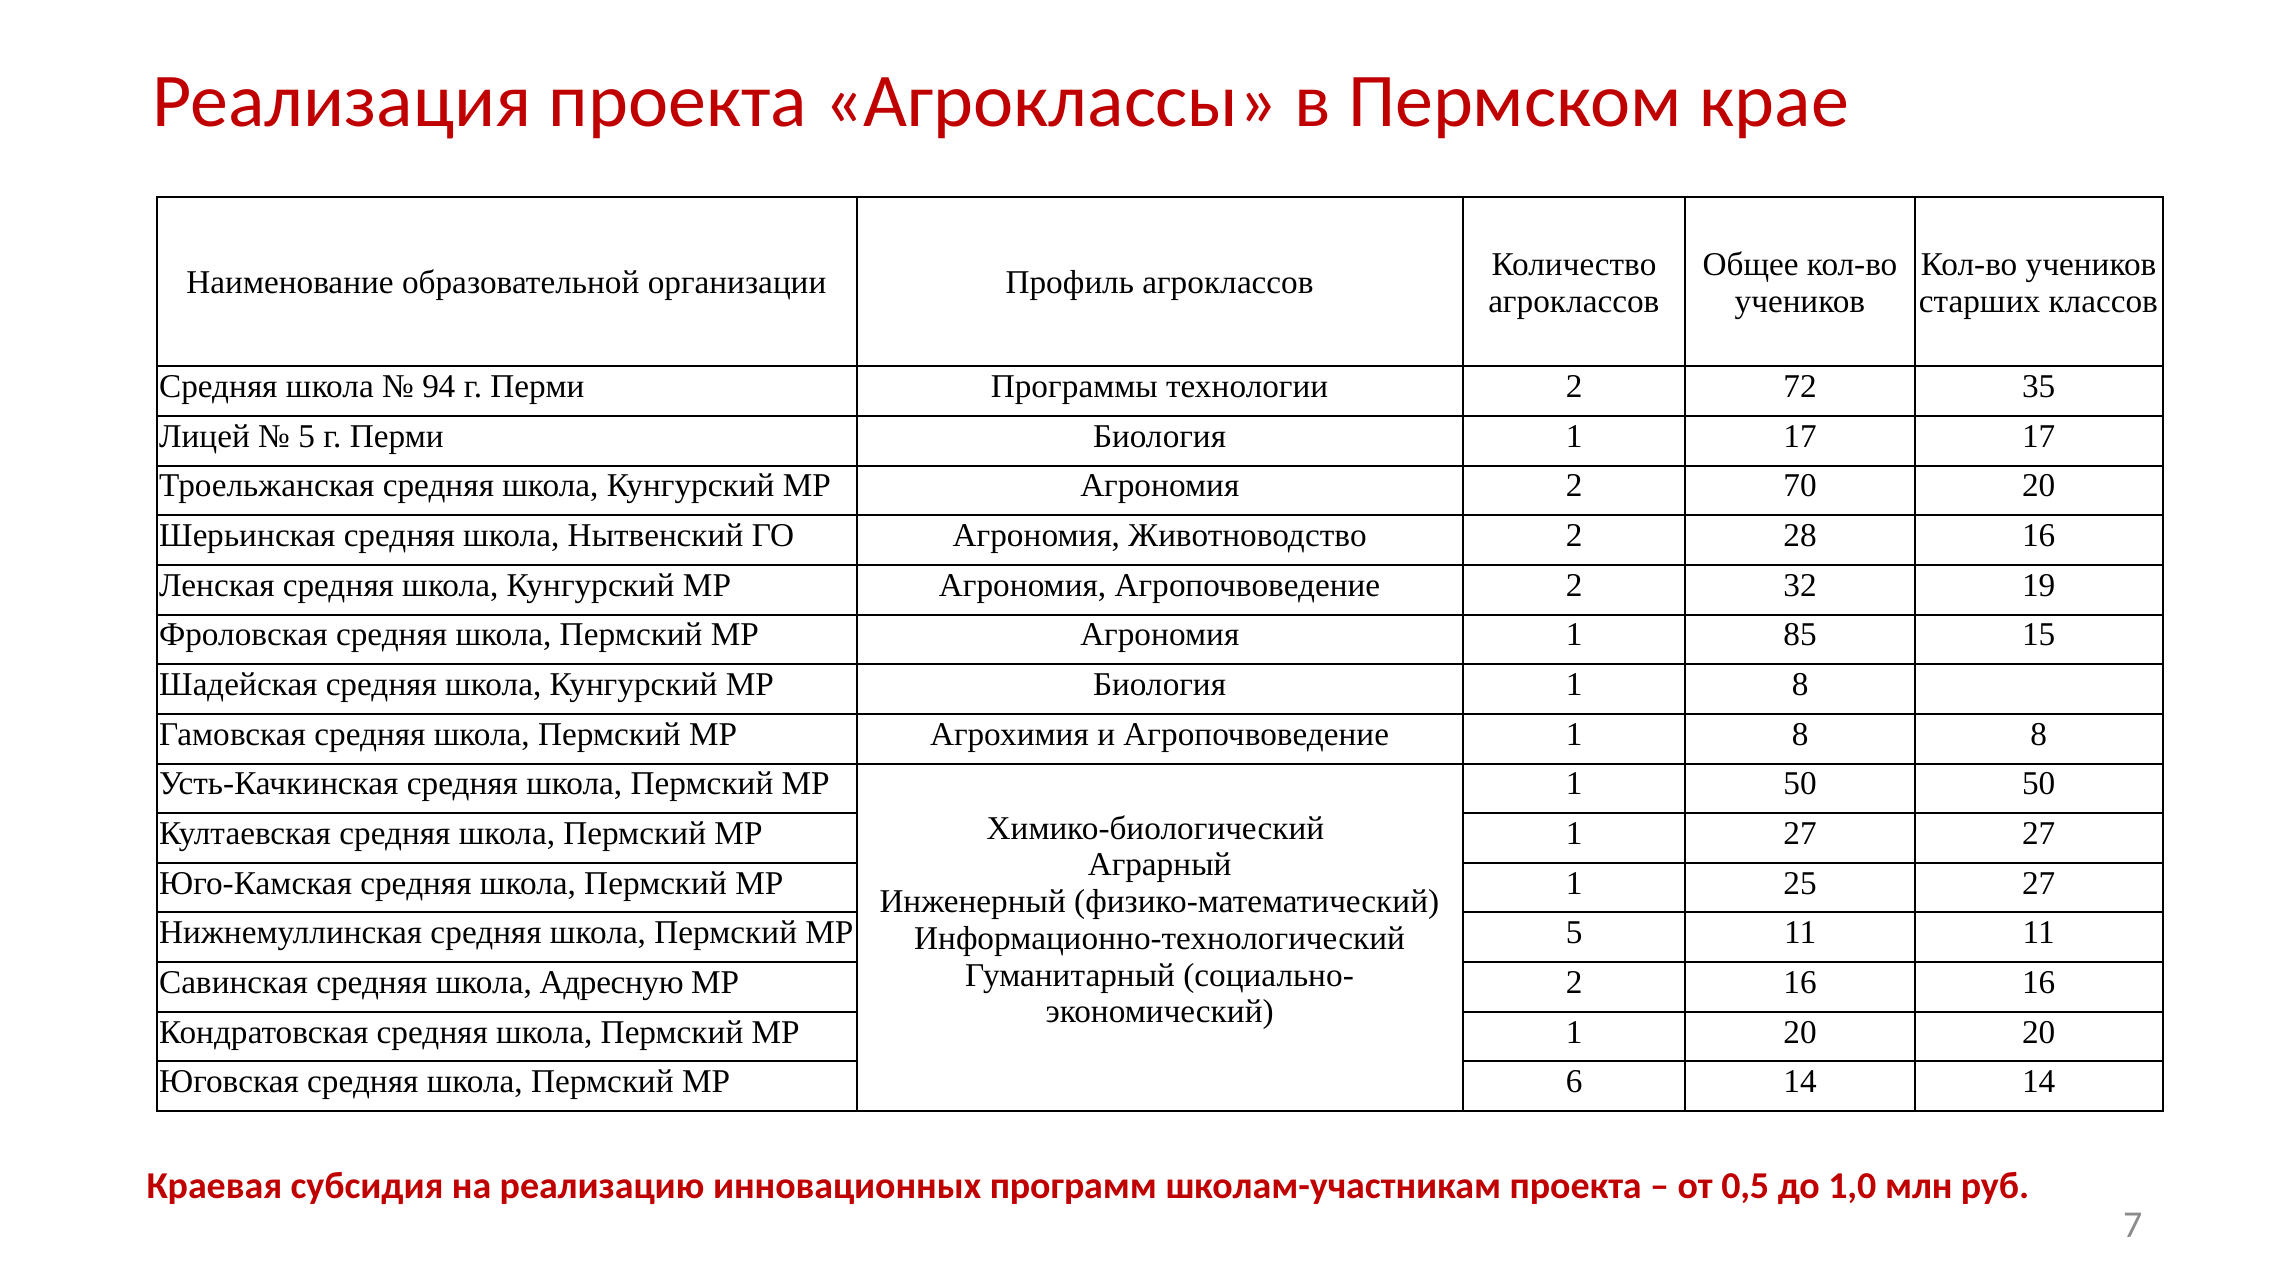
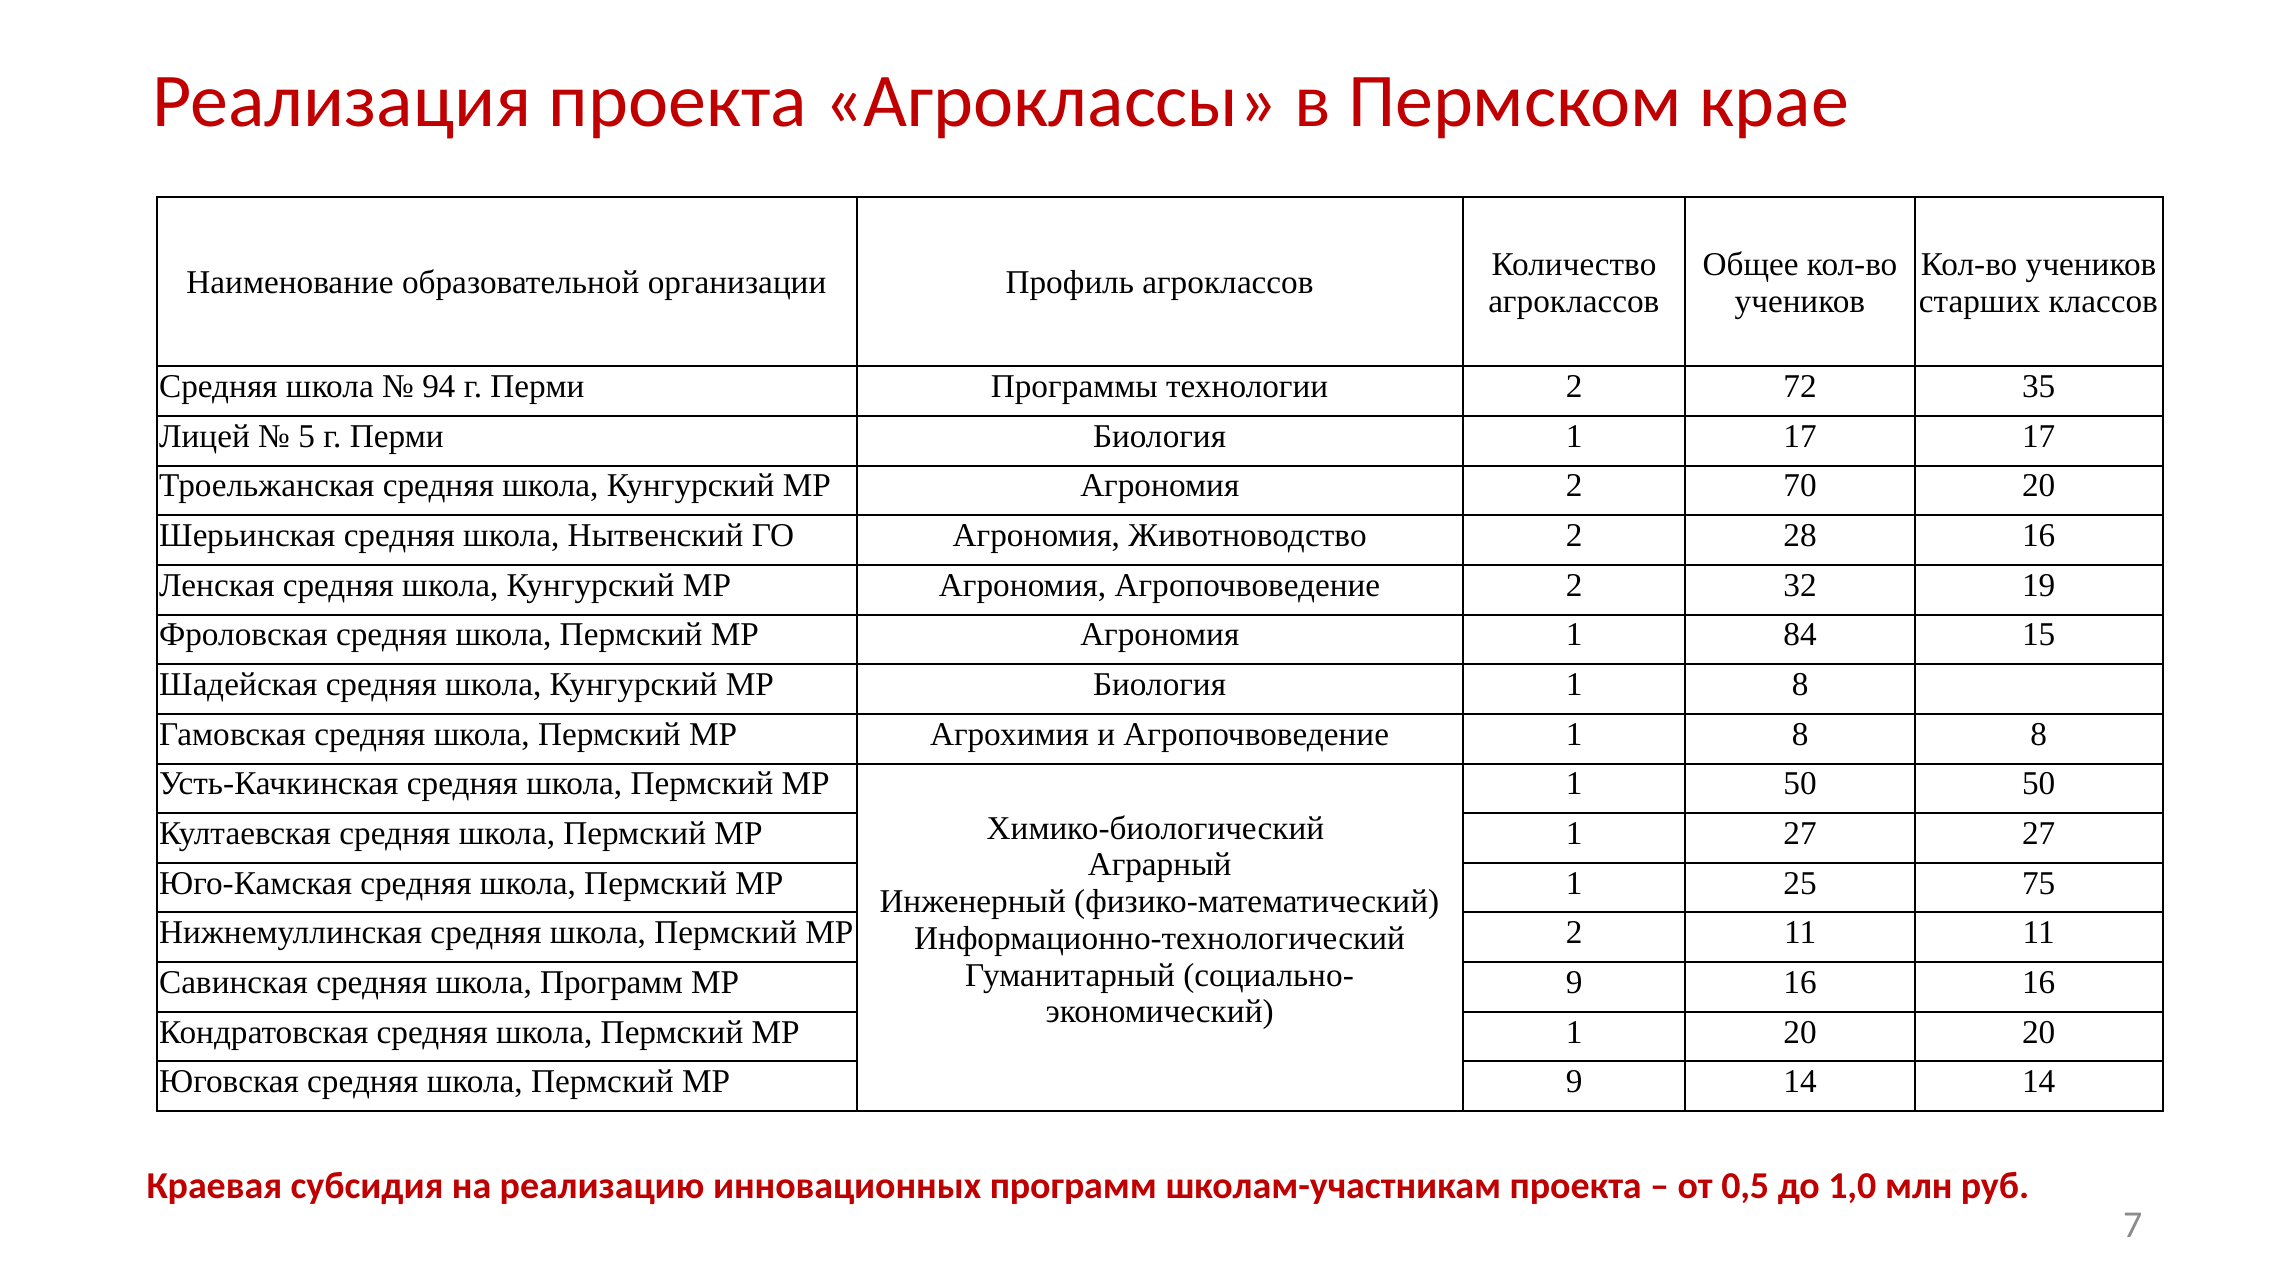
85: 85 -> 84 (1800, 635)
25 27: 27 -> 75 (2039, 883)
МР 5: 5 -> 2 (1574, 933)
школа Адресную: Адресную -> Программ (612, 983)
2: 2 -> 9 (1574, 983)
Пермский МР 6: 6 -> 9 (1574, 1082)
